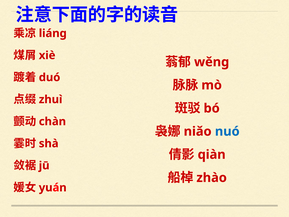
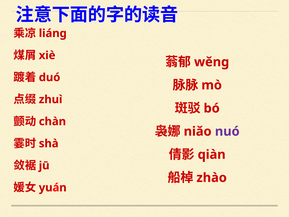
nuó colour: blue -> purple (227, 131)
